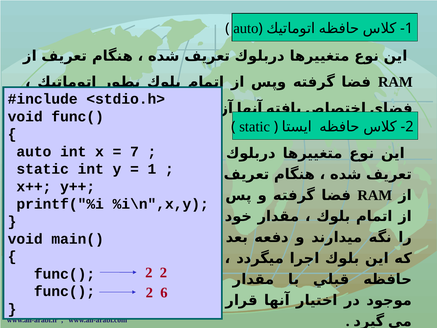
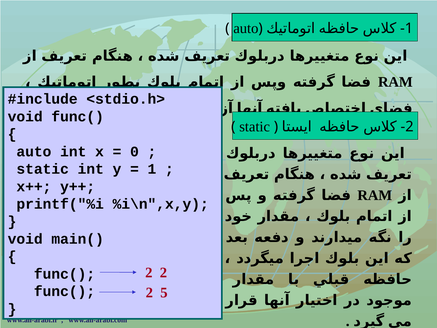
7: 7 -> 0 (134, 151)
6: 6 -> 5 (164, 292)
